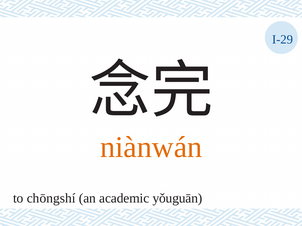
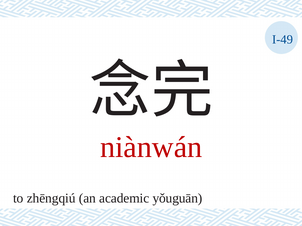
I-29: I-29 -> I-49 (282, 40)
niànwán colour: orange -> red (151, 147)
chōngshí: chōngshí -> zhēngqiú (51, 199)
